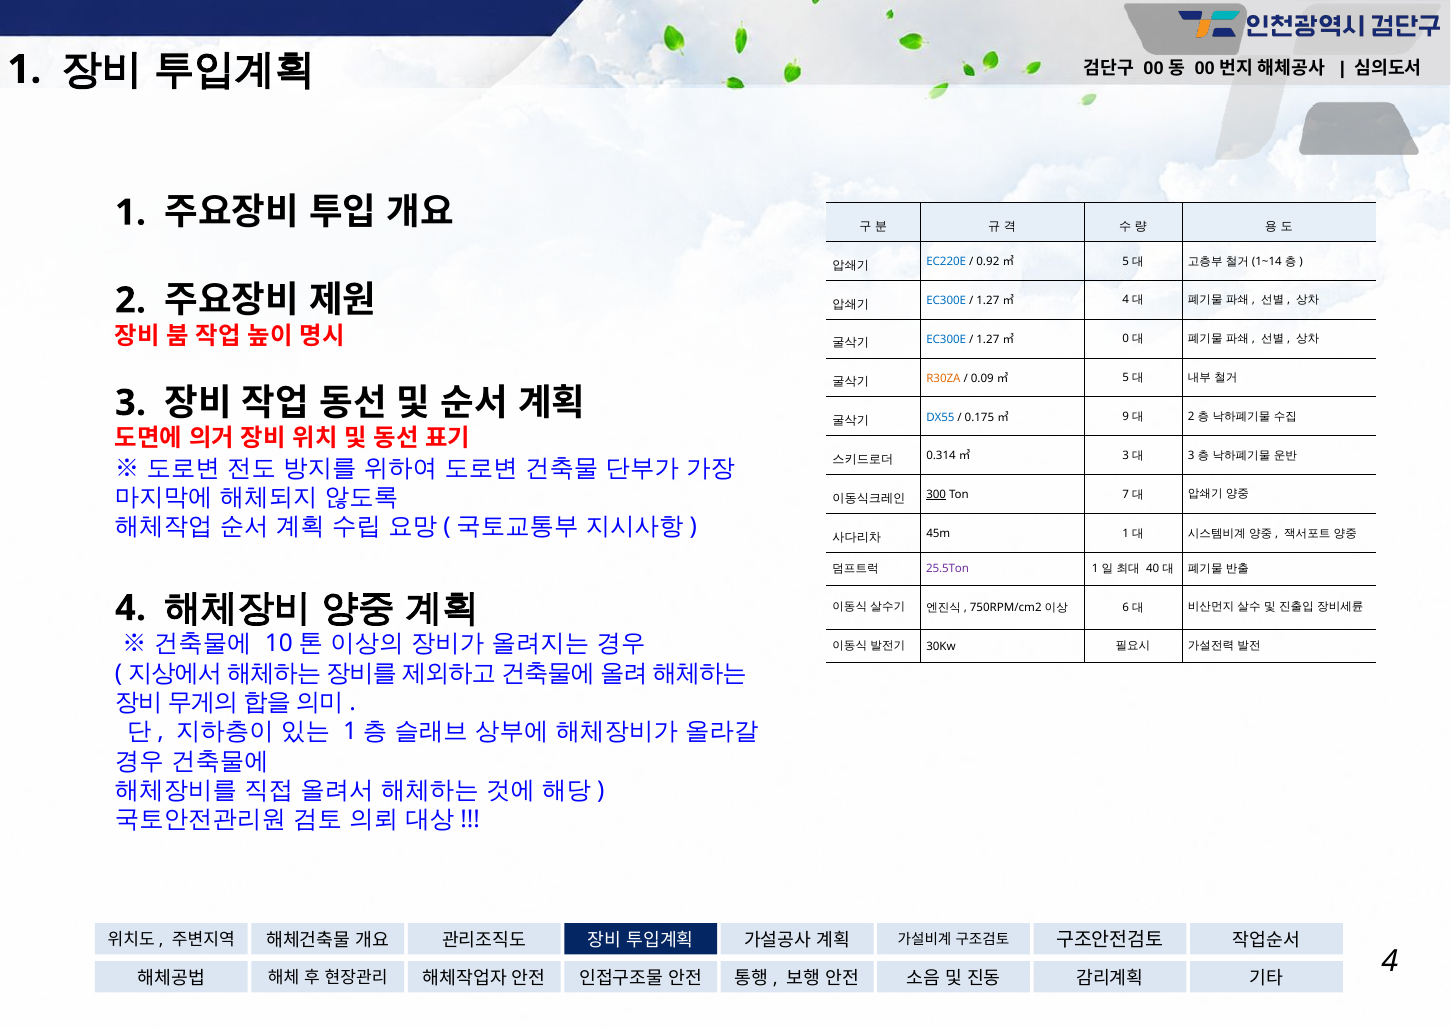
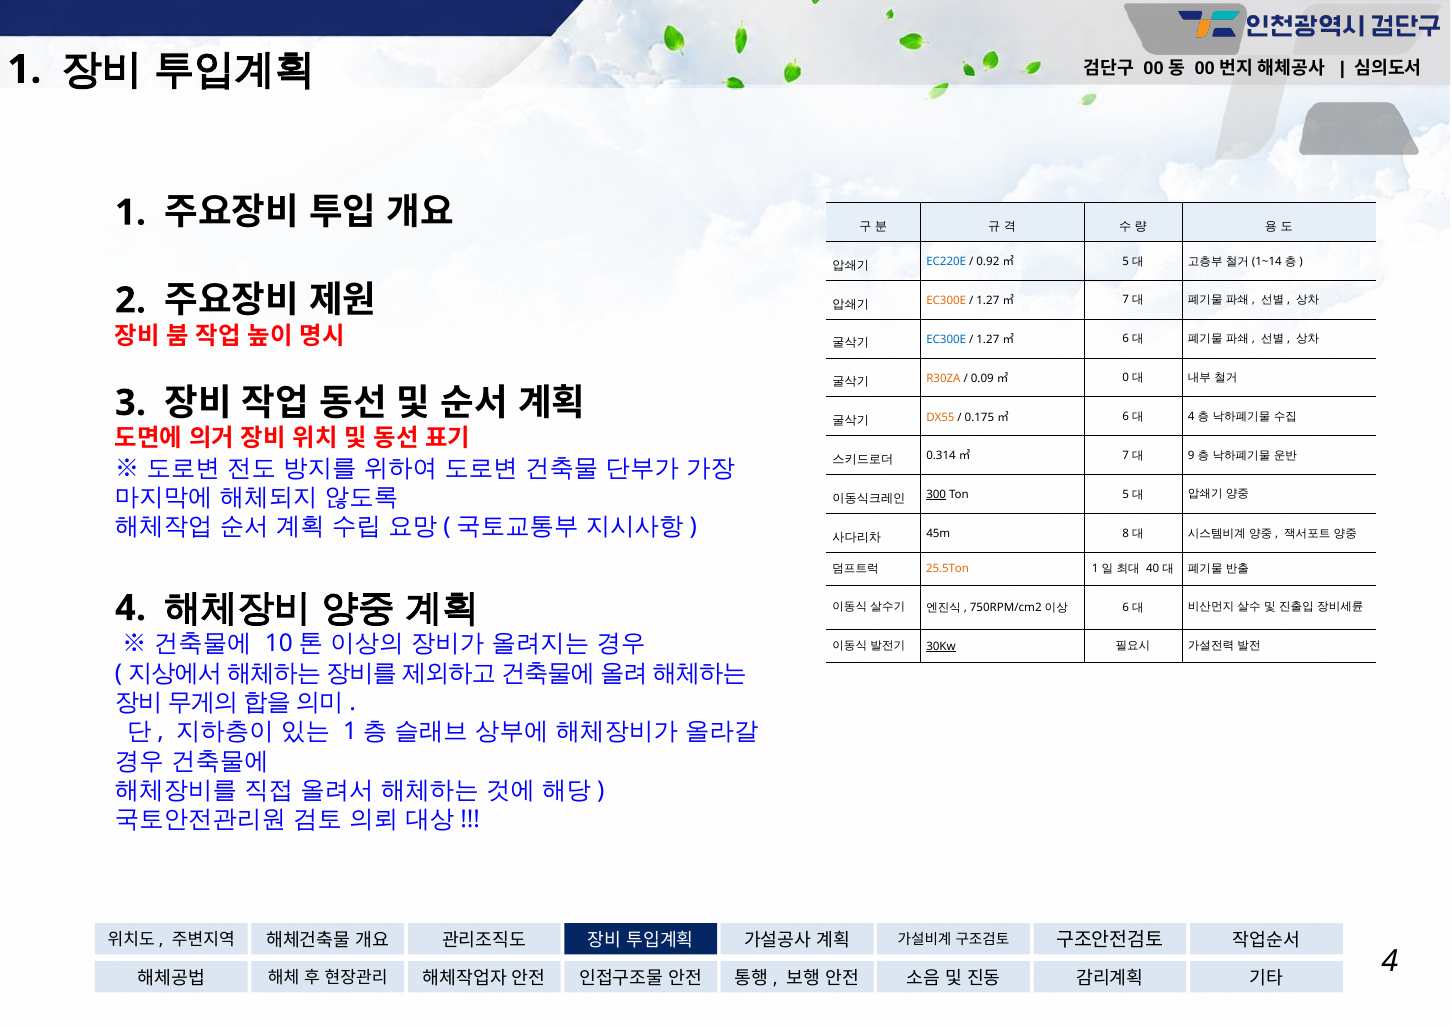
EC300E colour: blue -> orange (946, 301)
4: 4 -> 7 (1126, 300)
0: 0 -> 6 (1126, 339)
5: 5 -> 0 (1126, 378)
DX55 colour: blue -> orange (940, 417)
9: 9 -> 6 (1126, 417)
2: 2 -> 4 (1191, 417)
3: 3 -> 7 (1126, 455)
3: 3 -> 9 (1191, 455)
Ton 7: 7 -> 5 (1126, 494)
45m 1: 1 -> 8 (1126, 533)
25.5Ton colour: purple -> orange (948, 569)
30Kw underline: none -> present (941, 646)
